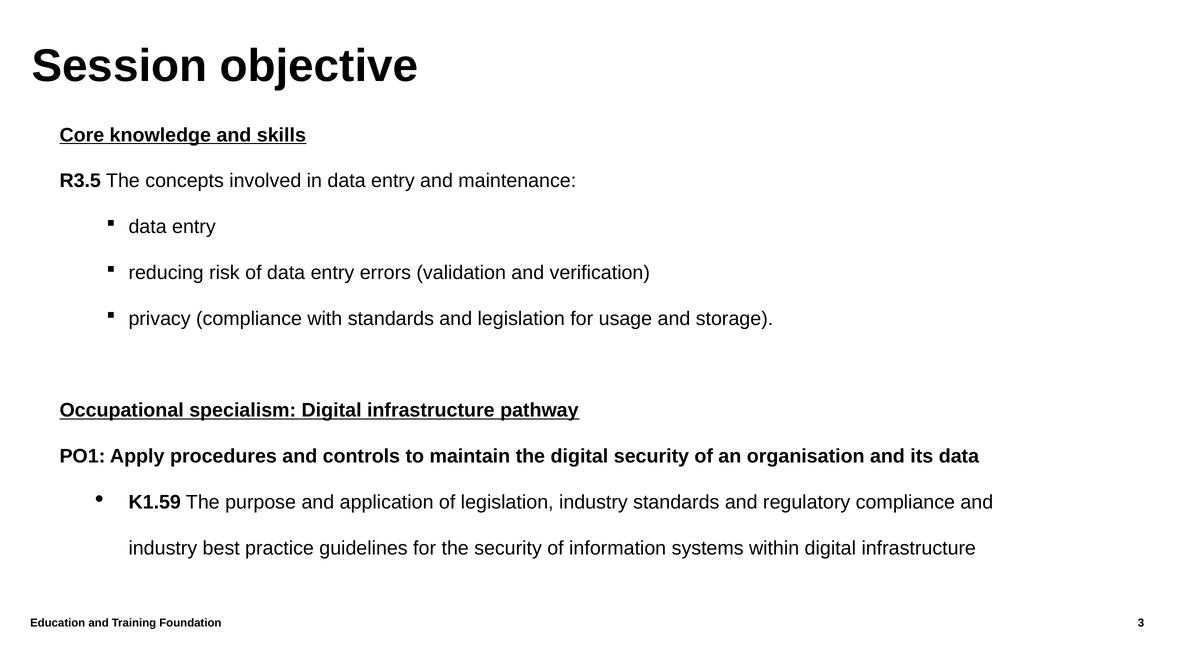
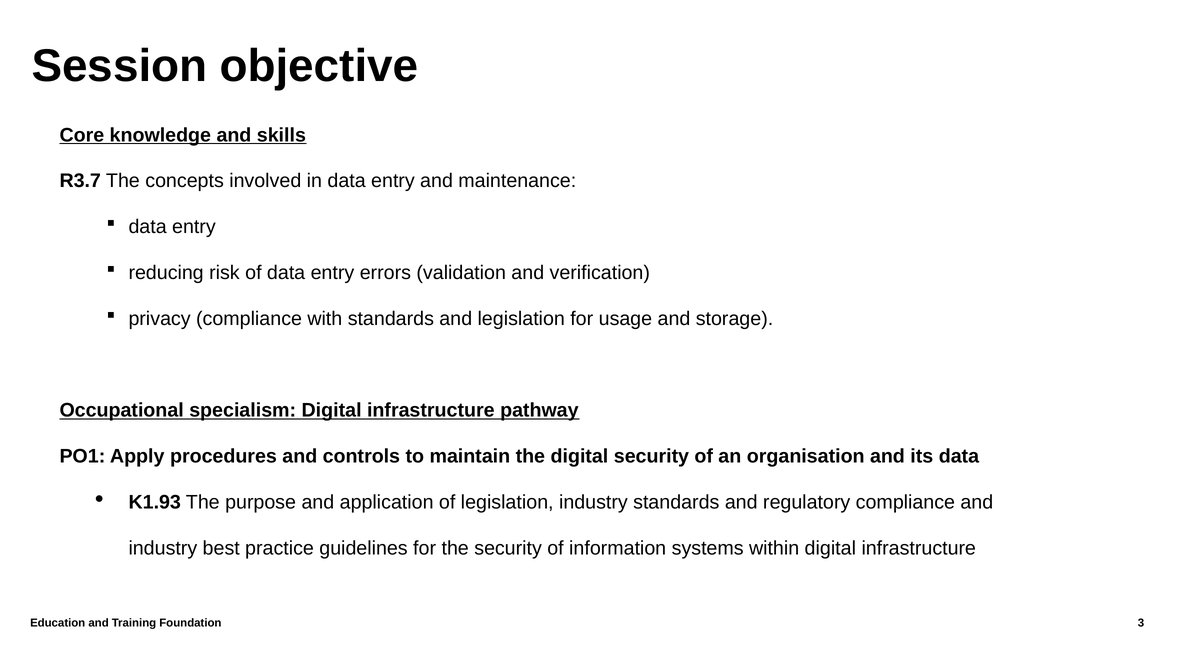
R3.5: R3.5 -> R3.7 (80, 181)
K1.59: K1.59 -> K1.93 (155, 502)
